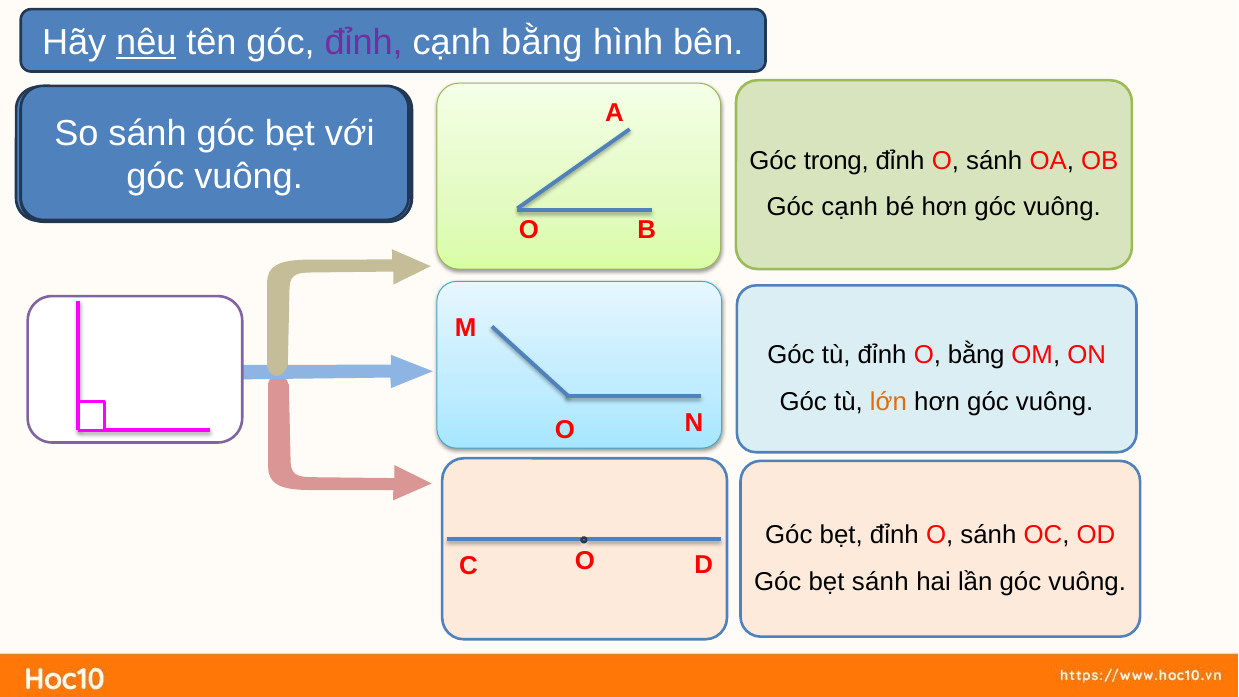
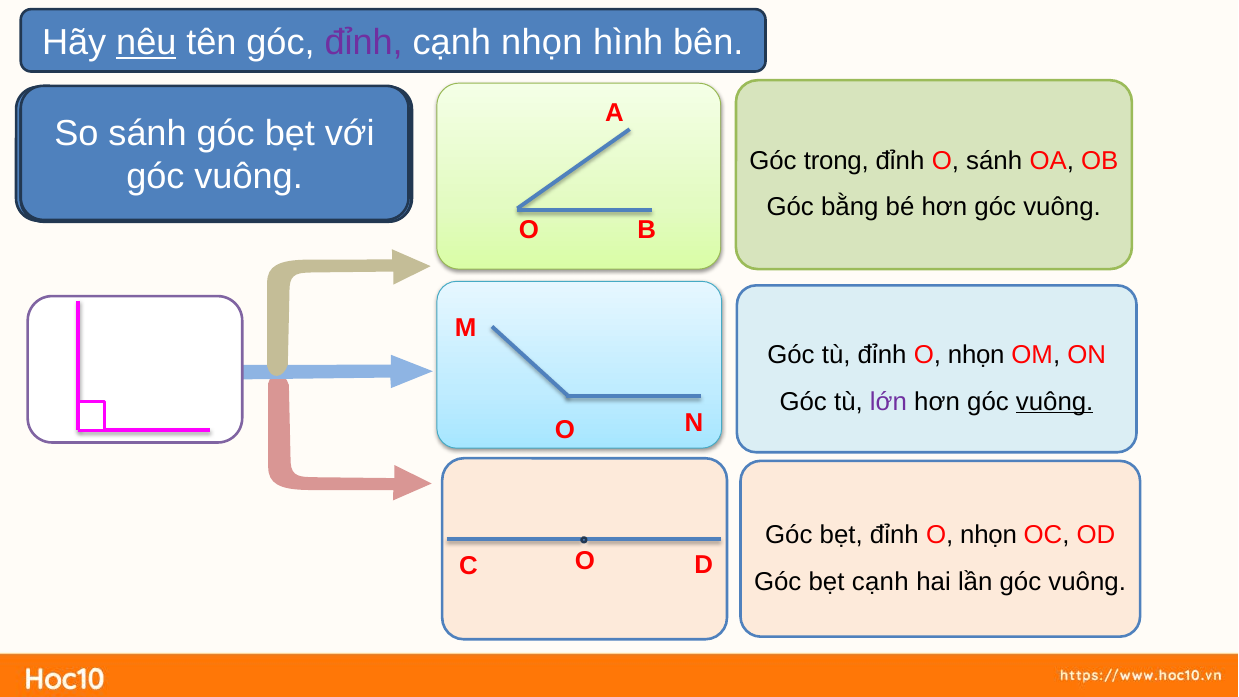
cạnh bằng: bằng -> nhọn (542, 43)
Góc cạnh: cạnh -> bằng (850, 207)
tù đỉnh O bằng: bằng -> nhọn (976, 355)
lớn colour: orange -> purple (888, 402)
vuông underline: none -> present (1055, 402)
bẹt đỉnh O sánh: sánh -> nhọn (989, 535)
bẹt sánh: sánh -> cạnh (880, 581)
